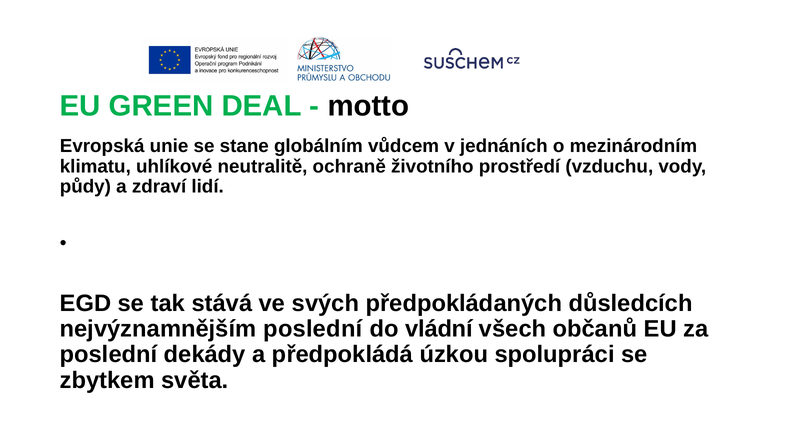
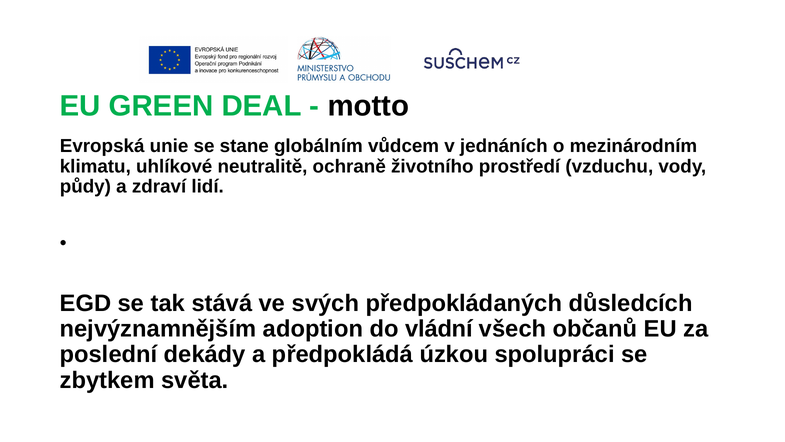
nejvýznamnějším poslední: poslední -> adoption (313, 329)
